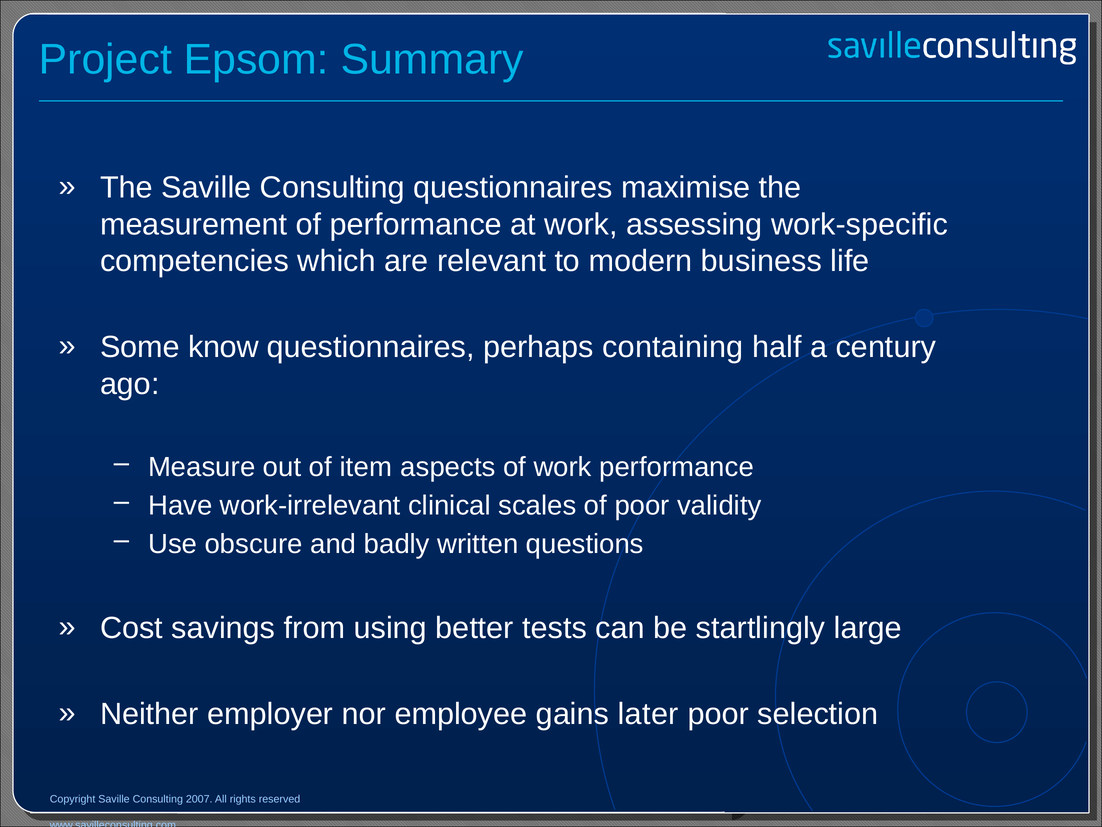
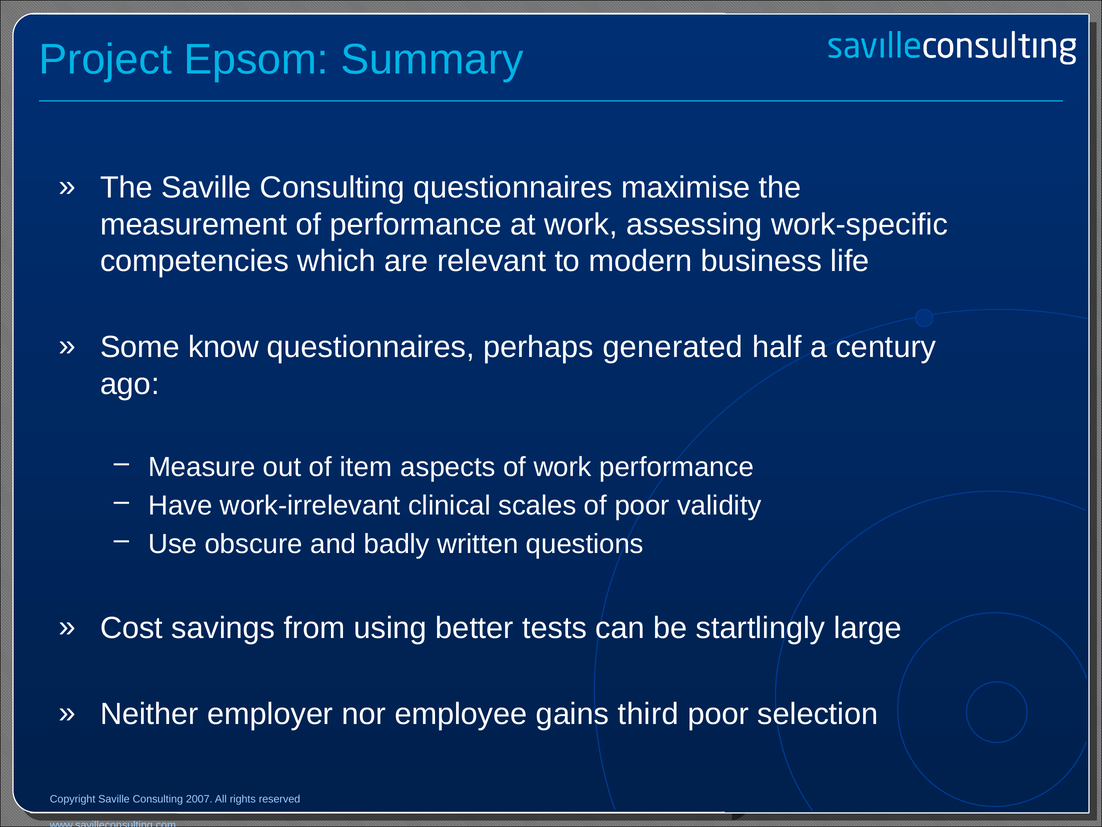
containing: containing -> generated (673, 347)
later: later -> third (648, 714)
